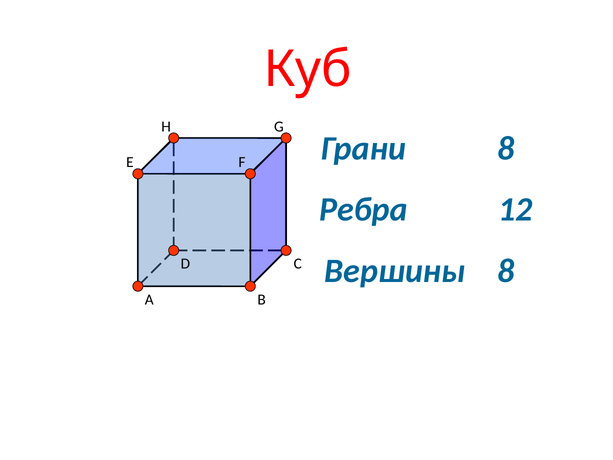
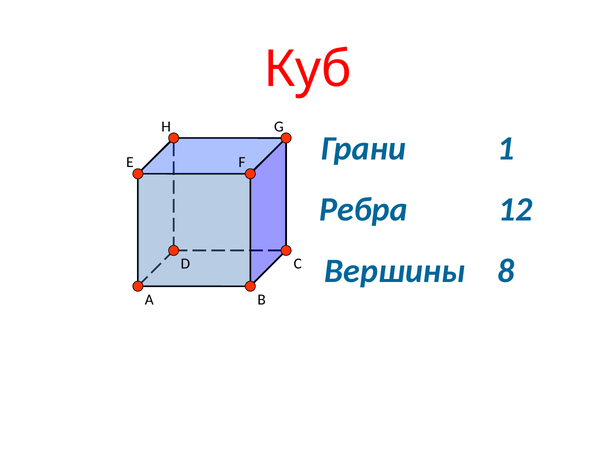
Грани 8: 8 -> 1 (506, 148)
